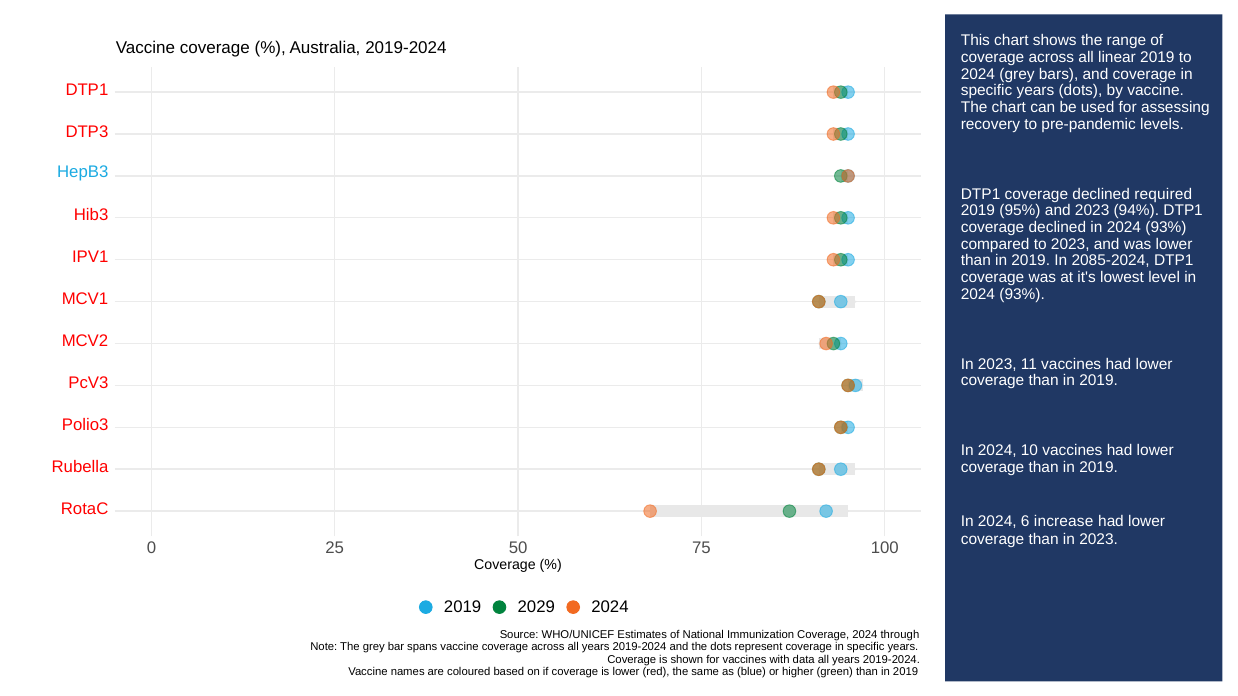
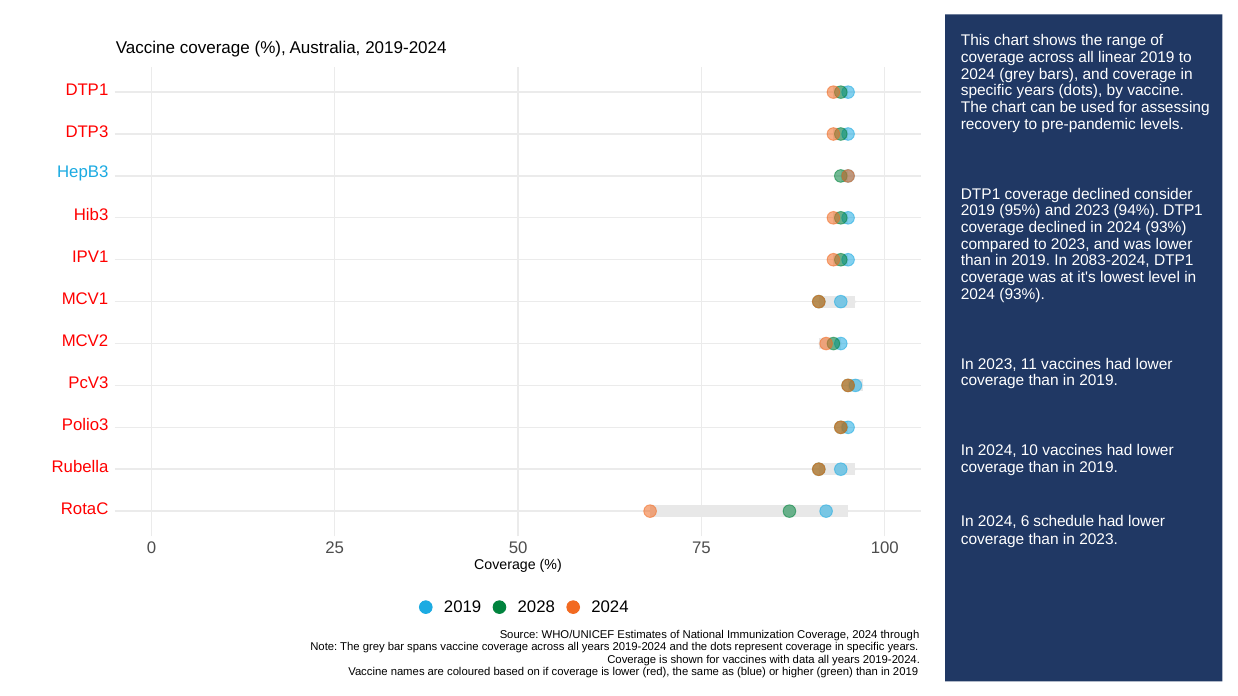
required: required -> consider (1163, 194)
2085-2024: 2085-2024 -> 2083-2024 (1111, 261)
increase: increase -> schedule (1064, 522)
2029: 2029 -> 2028 (536, 607)
